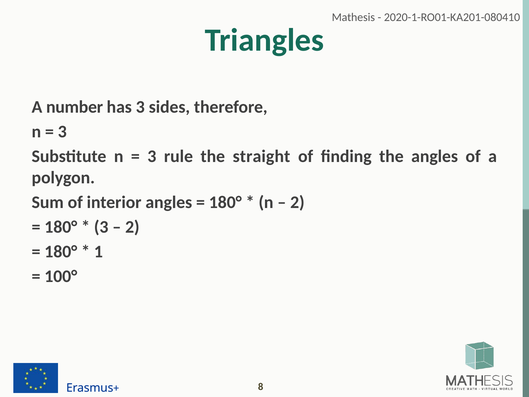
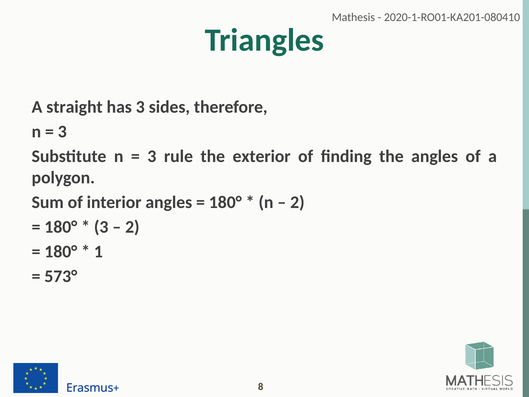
number: number -> straight (74, 107)
straight: straight -> exterior (262, 156)
100°: 100° -> 573° (61, 276)
